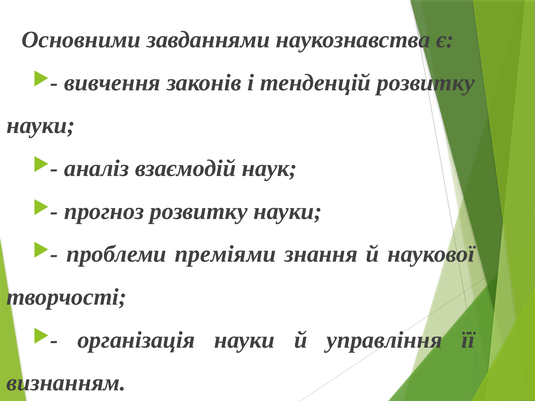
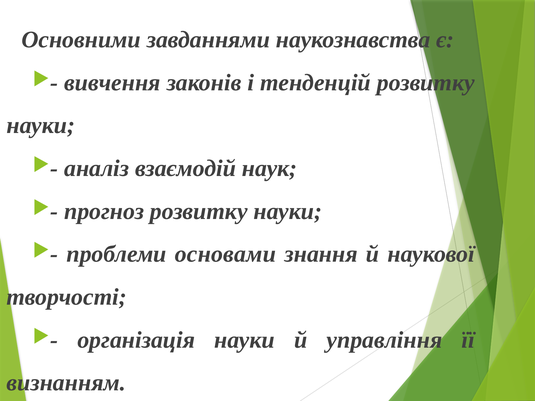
преміями: преміями -> основами (225, 254)
